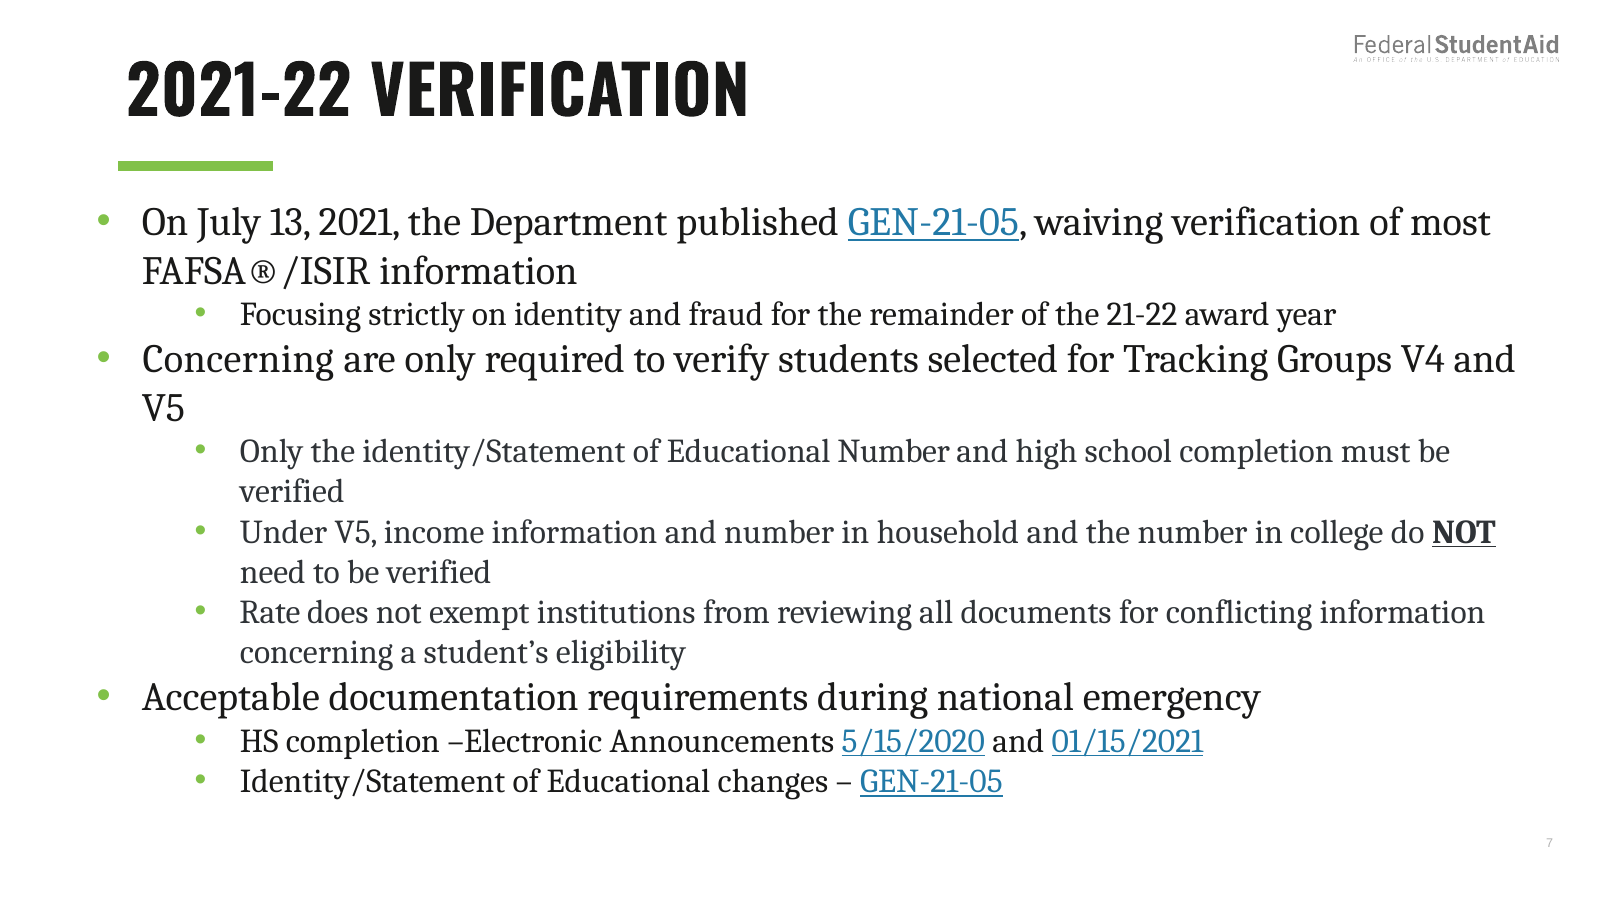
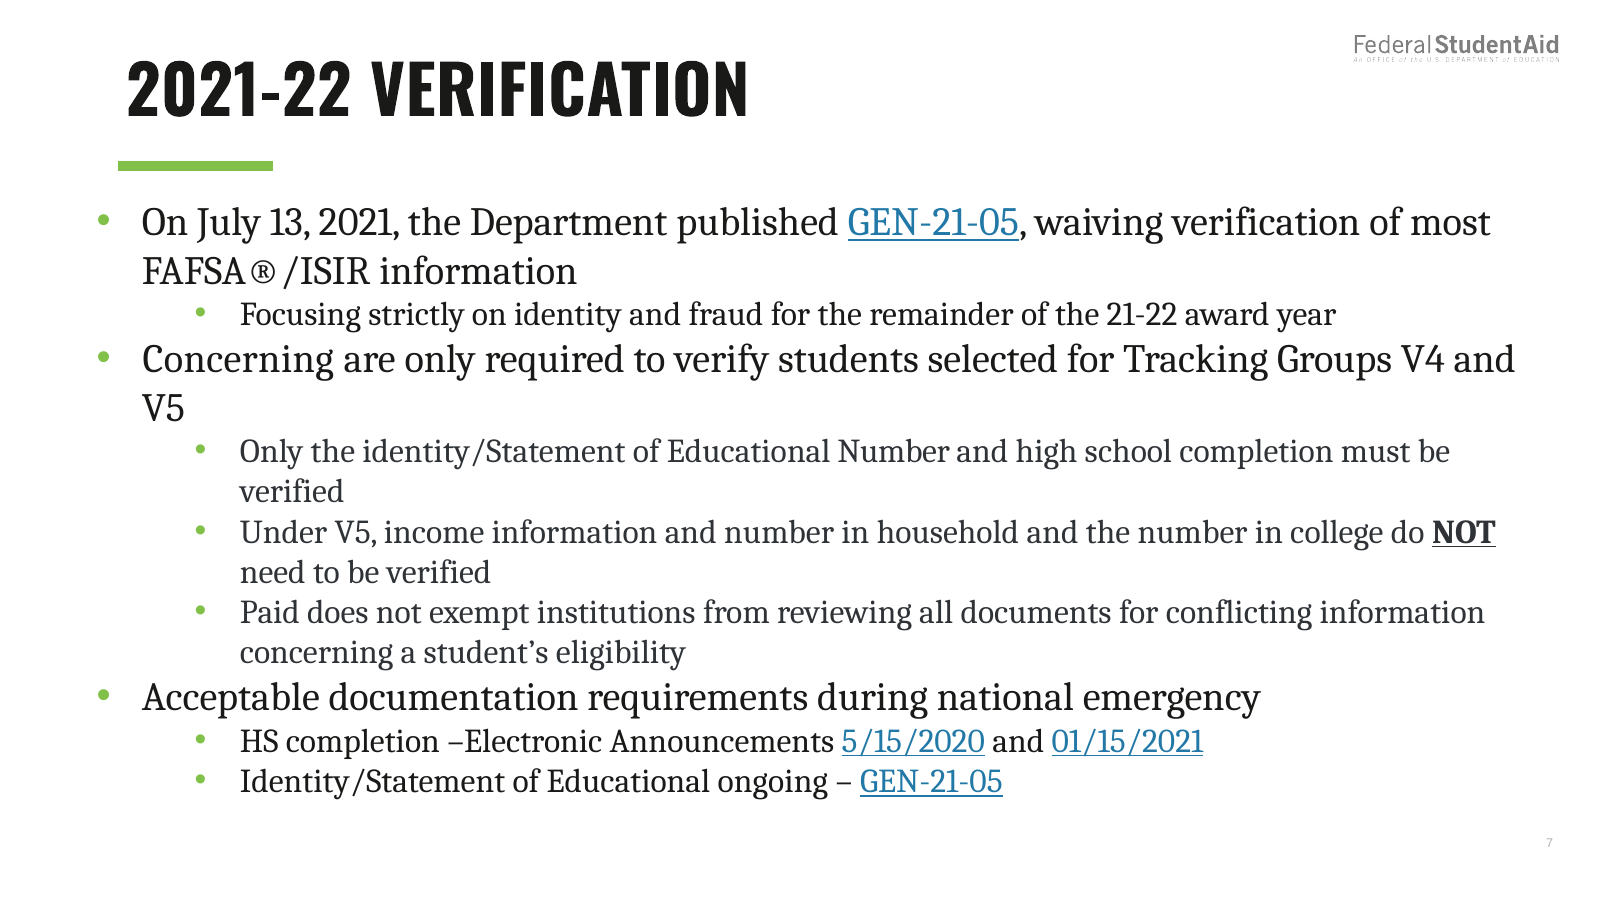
Rate: Rate -> Paid (270, 612)
changes: changes -> ongoing (773, 781)
